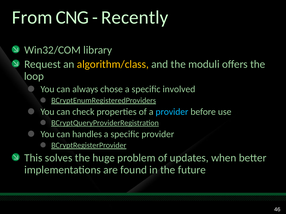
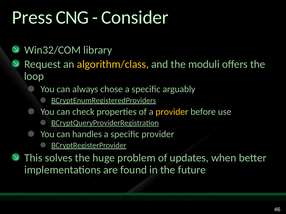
From: From -> Press (32, 17)
Recently: Recently -> Consider (135, 17)
involved: involved -> arguably (179, 89)
provider colour: light blue -> yellow (172, 112)
